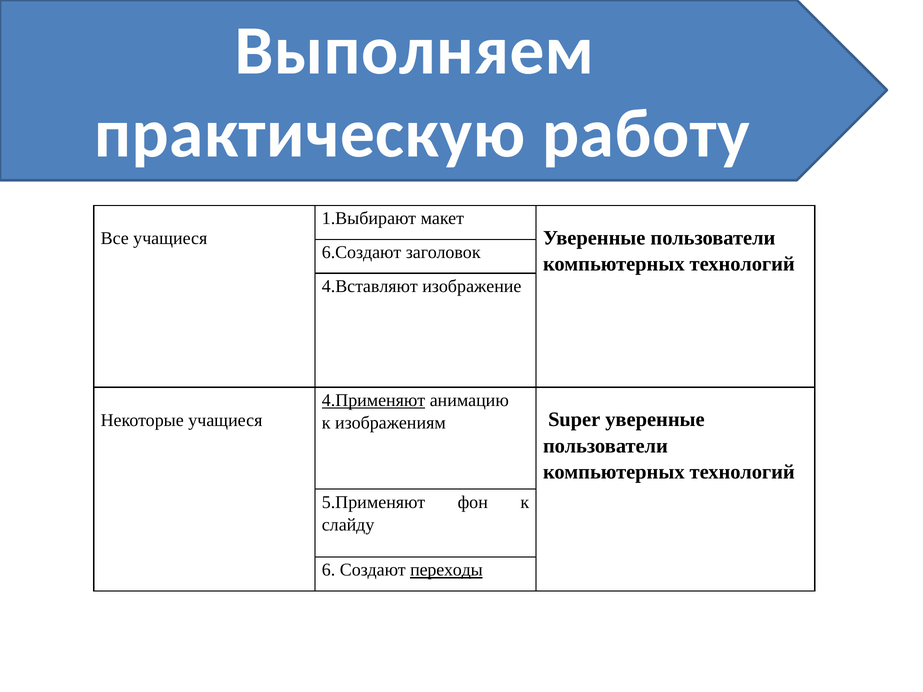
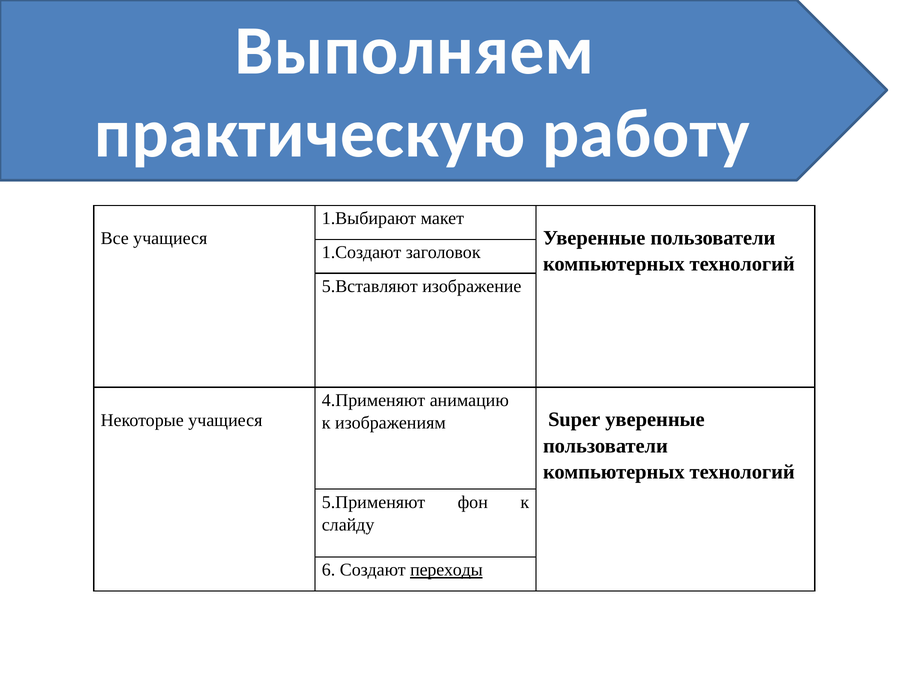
6.Создают: 6.Создают -> 1.Создают (362, 252)
4.Вставляют: 4.Вставляют -> 5.Вставляют (370, 286)
4.Применяют underline: present -> none (374, 400)
